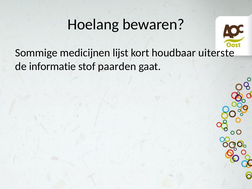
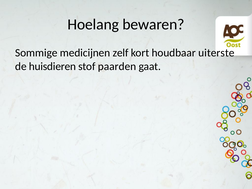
lijst: lijst -> zelf (121, 53)
informatie: informatie -> huisdieren (52, 66)
